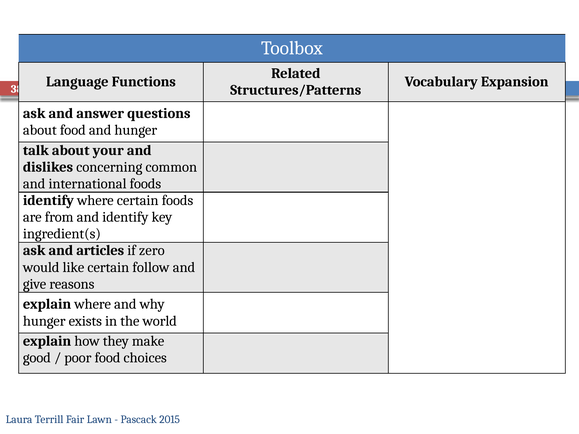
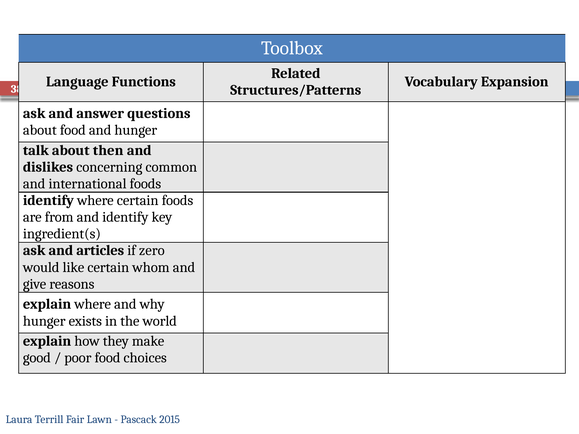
your: your -> then (108, 150)
follow: follow -> whom (151, 267)
